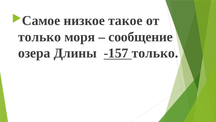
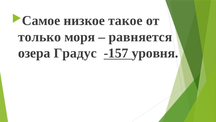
сообщение: сообщение -> равняется (140, 37)
Длины: Длины -> Градус (75, 53)
только: только -> уровня (155, 53)
